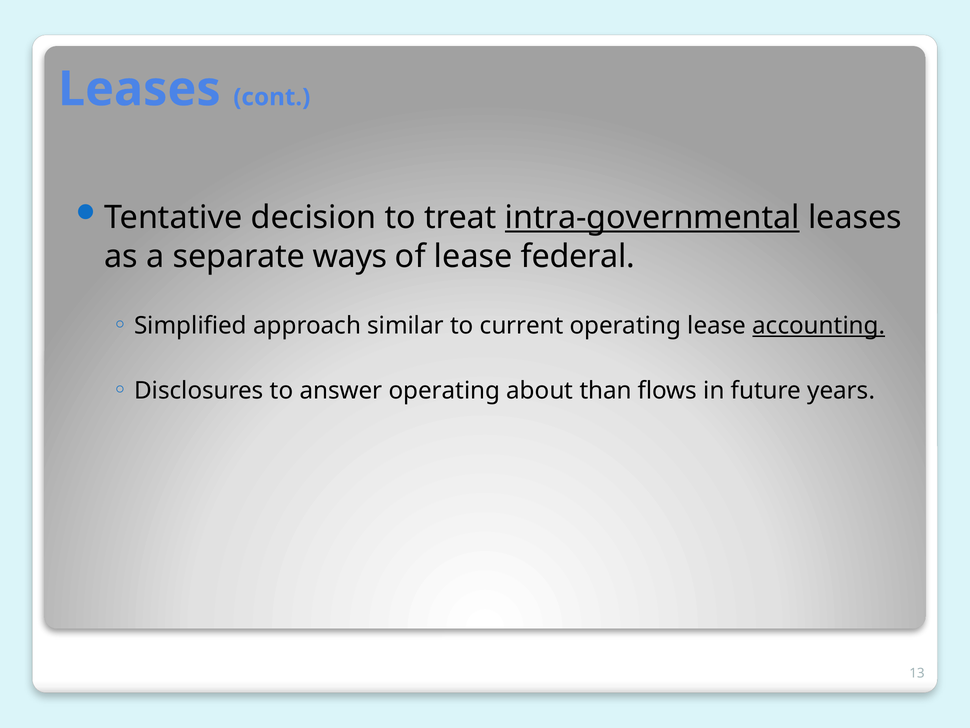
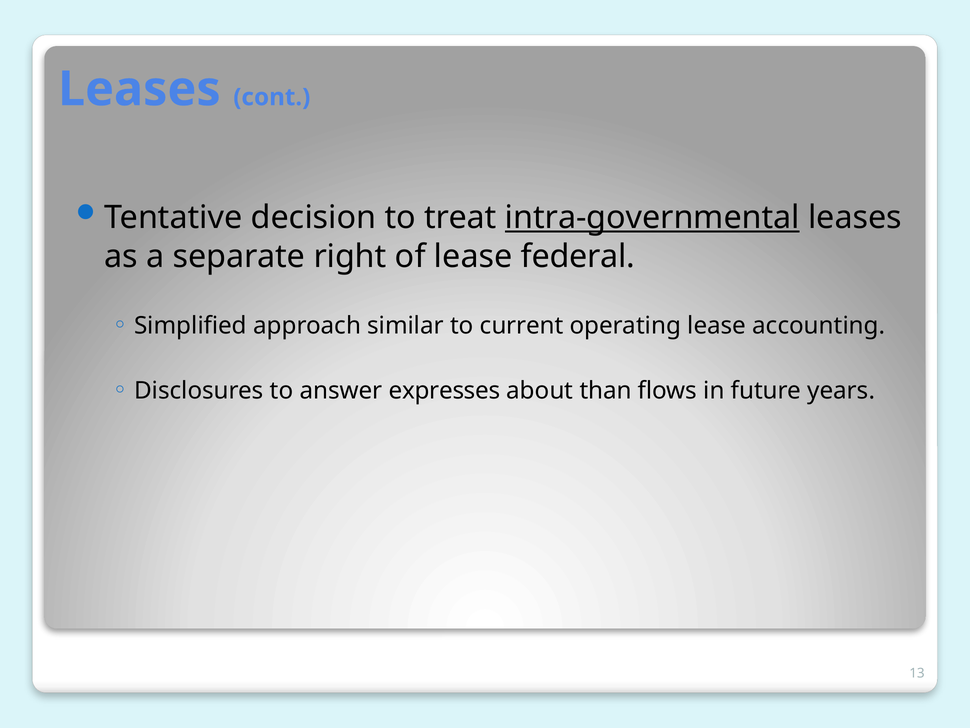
ways: ways -> right (350, 256)
accounting underline: present -> none (819, 325)
answer operating: operating -> expresses (445, 390)
